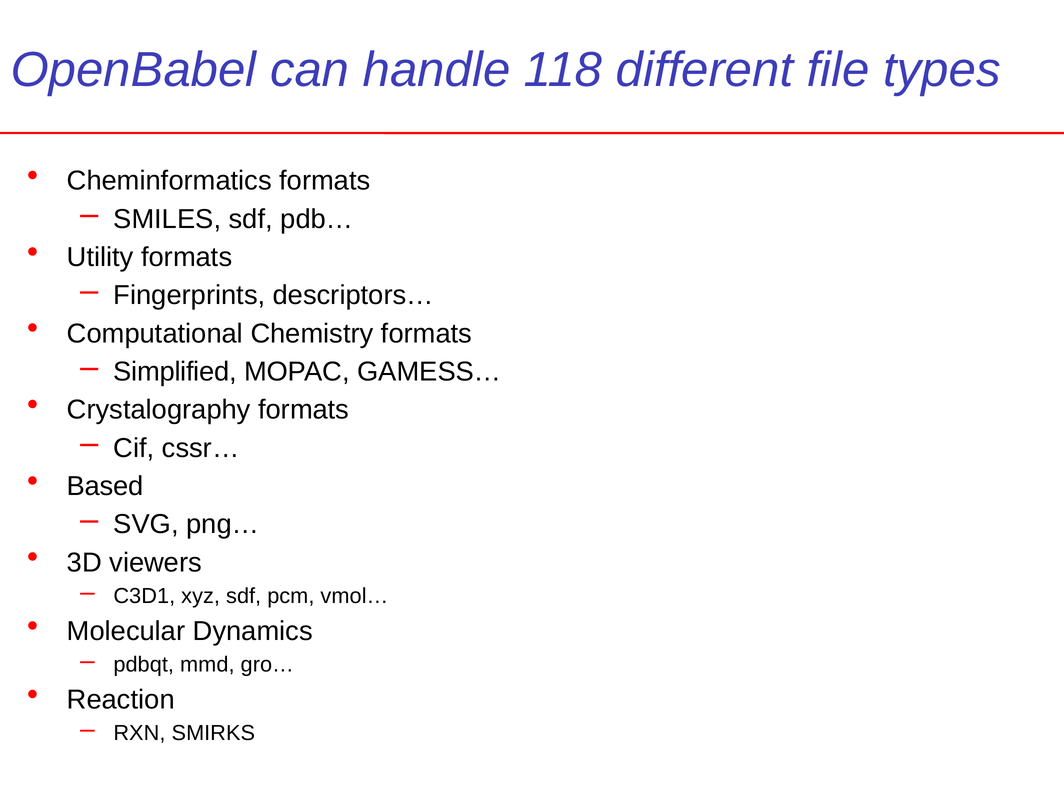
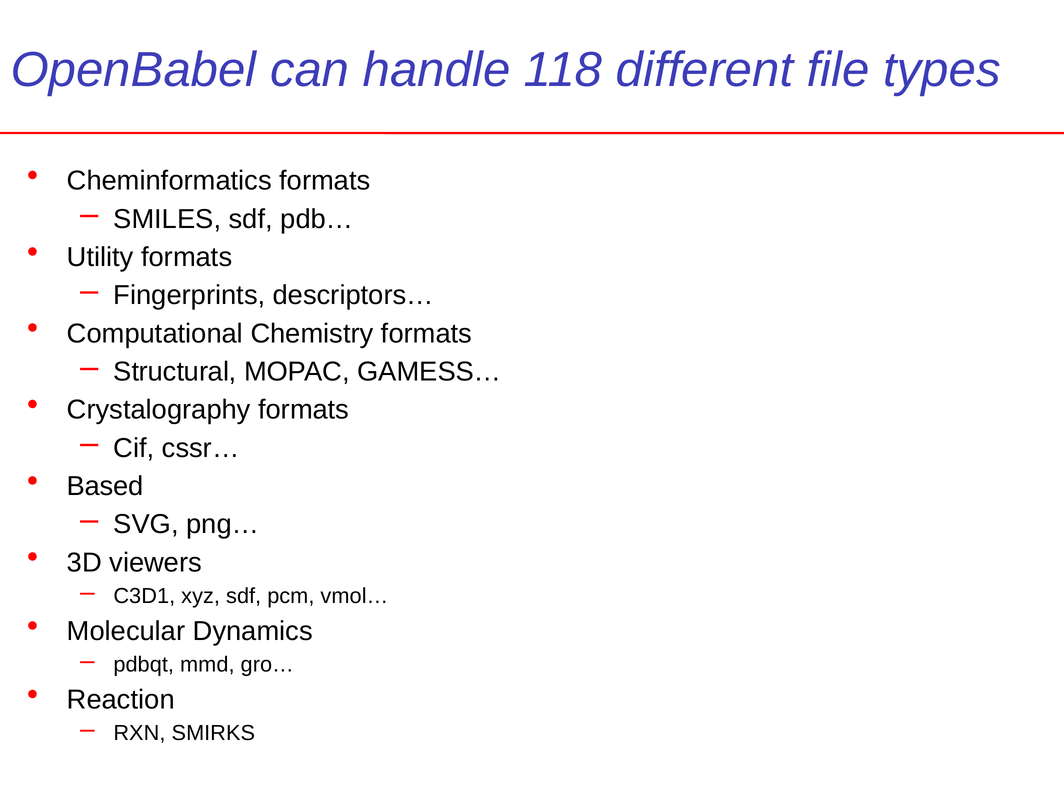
Simplified: Simplified -> Structural (175, 372)
